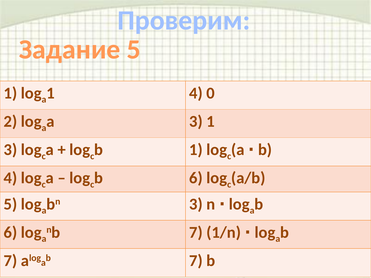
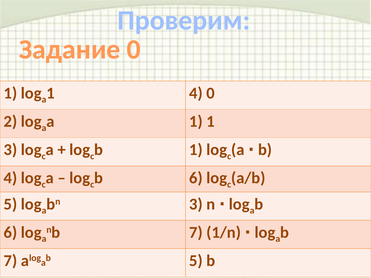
Задание 5: 5 -> 0 (134, 49)
3: 3 -> 1 (196, 122)
7: 7 -> 5 (196, 261)
